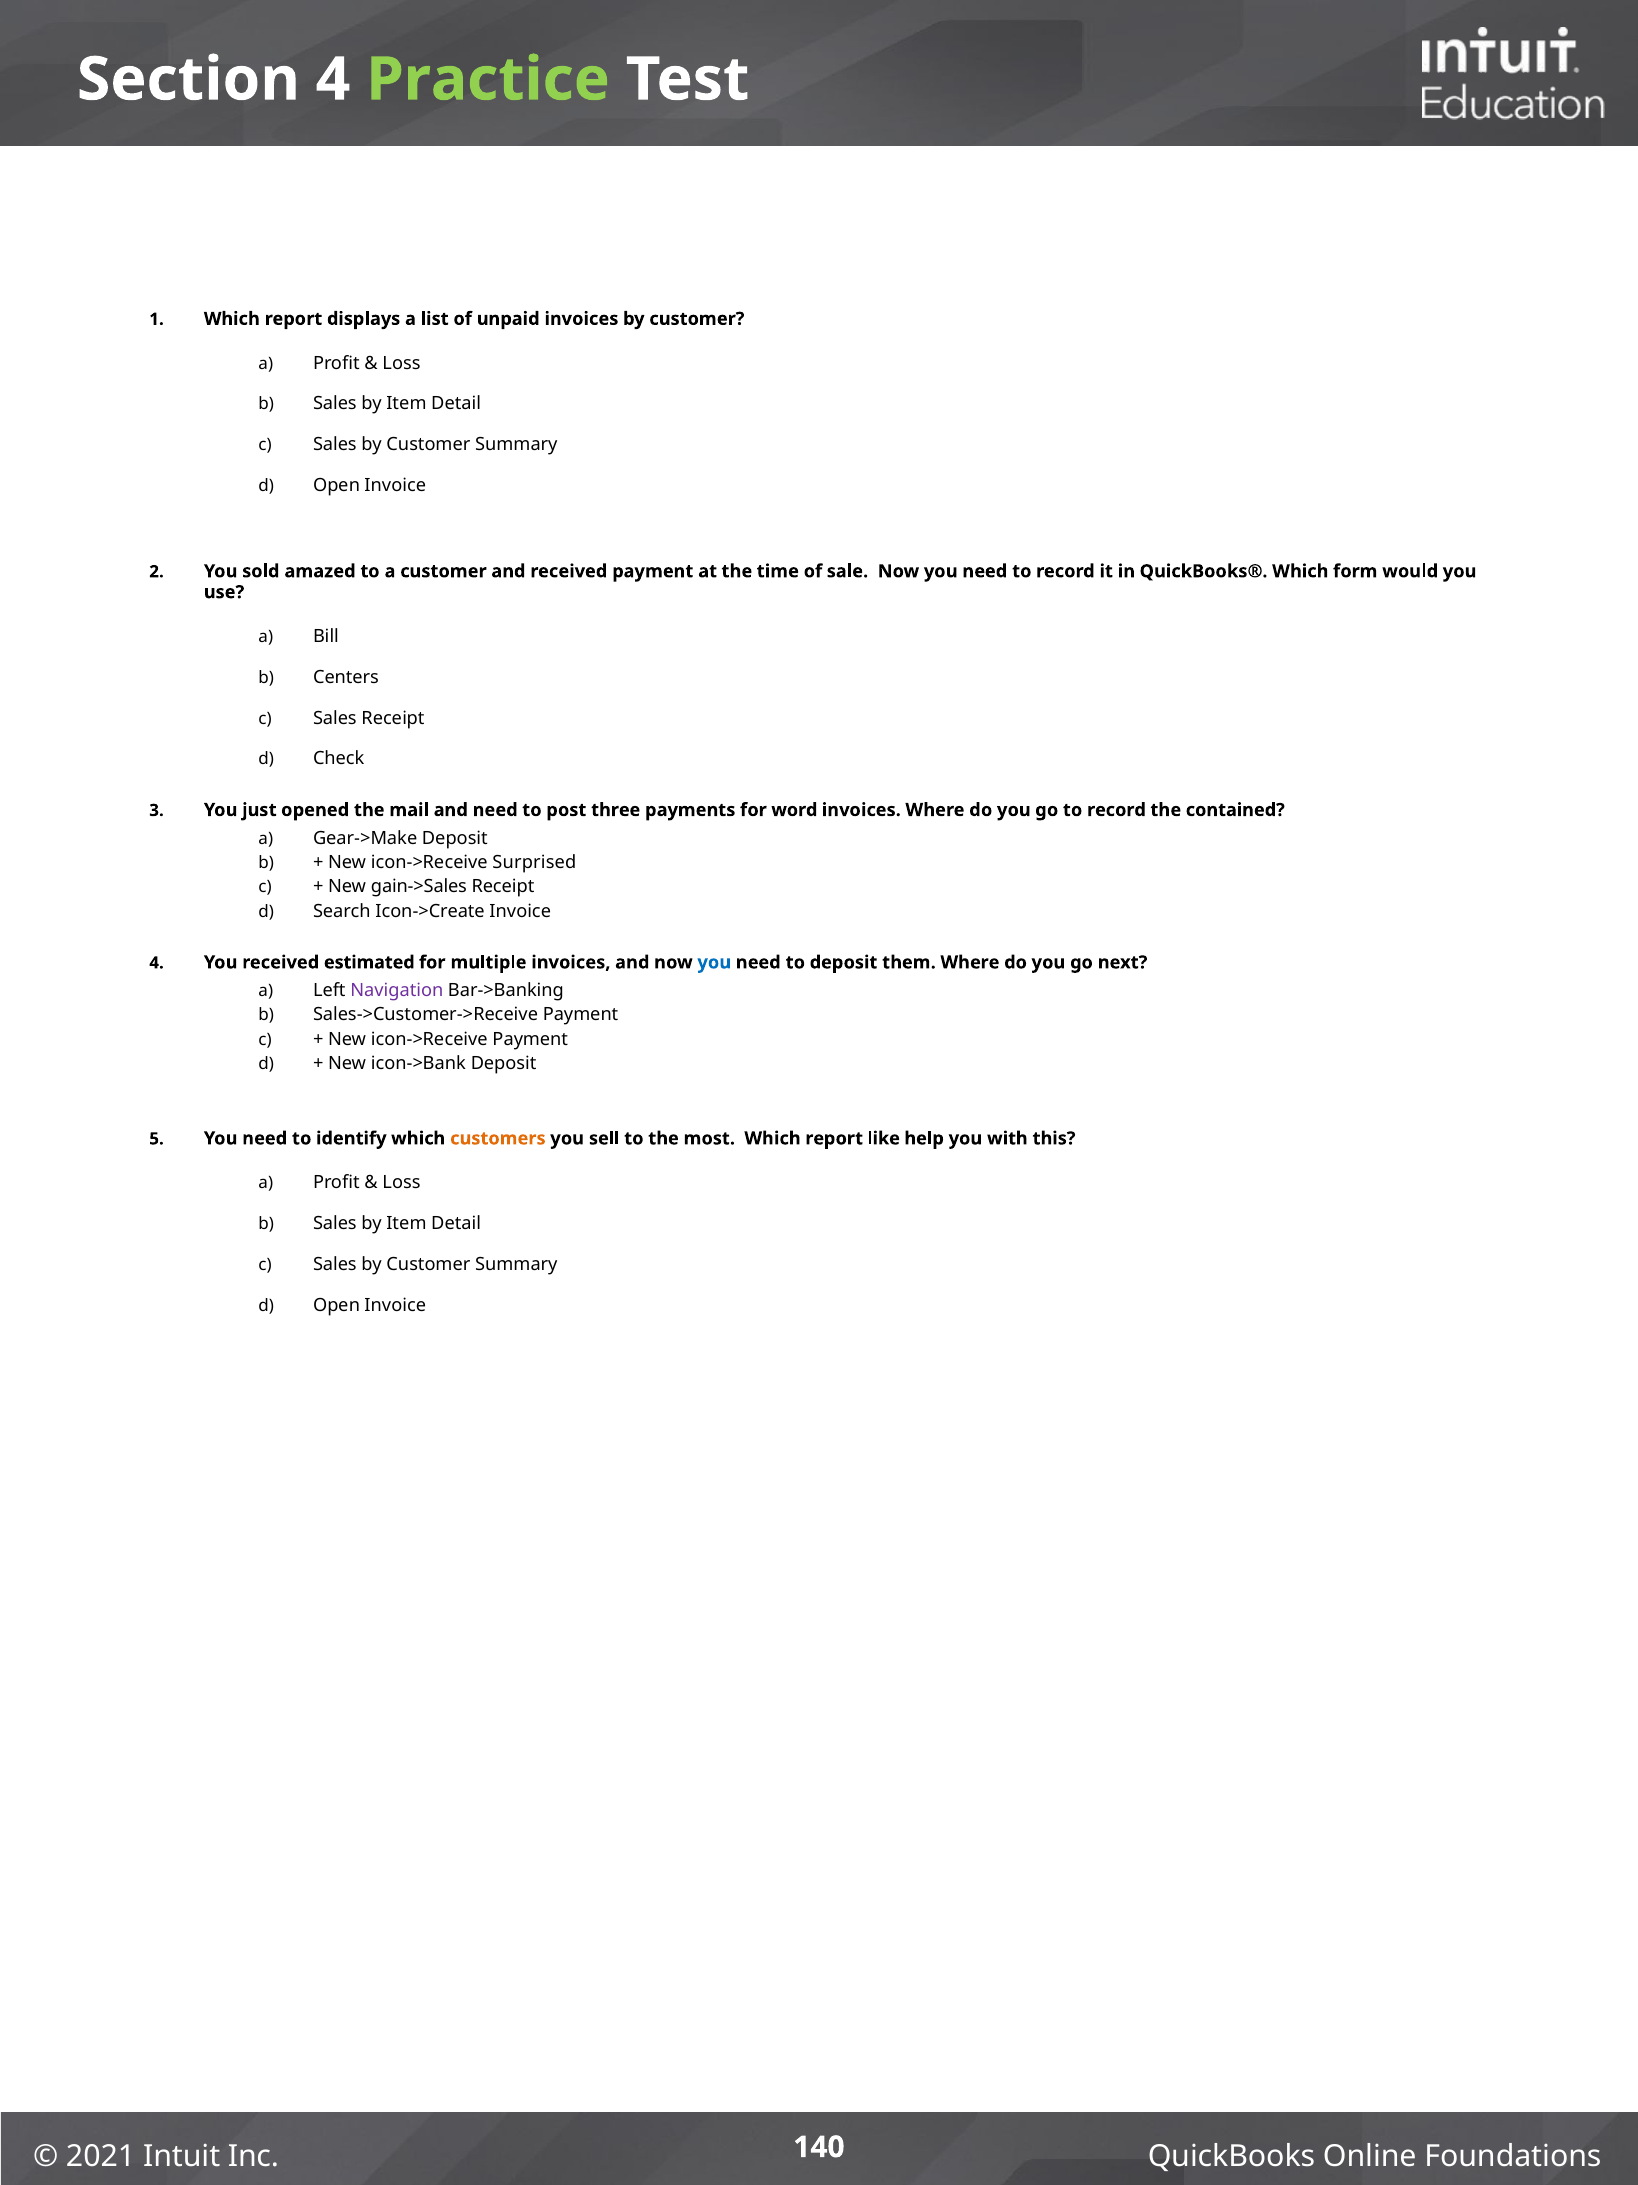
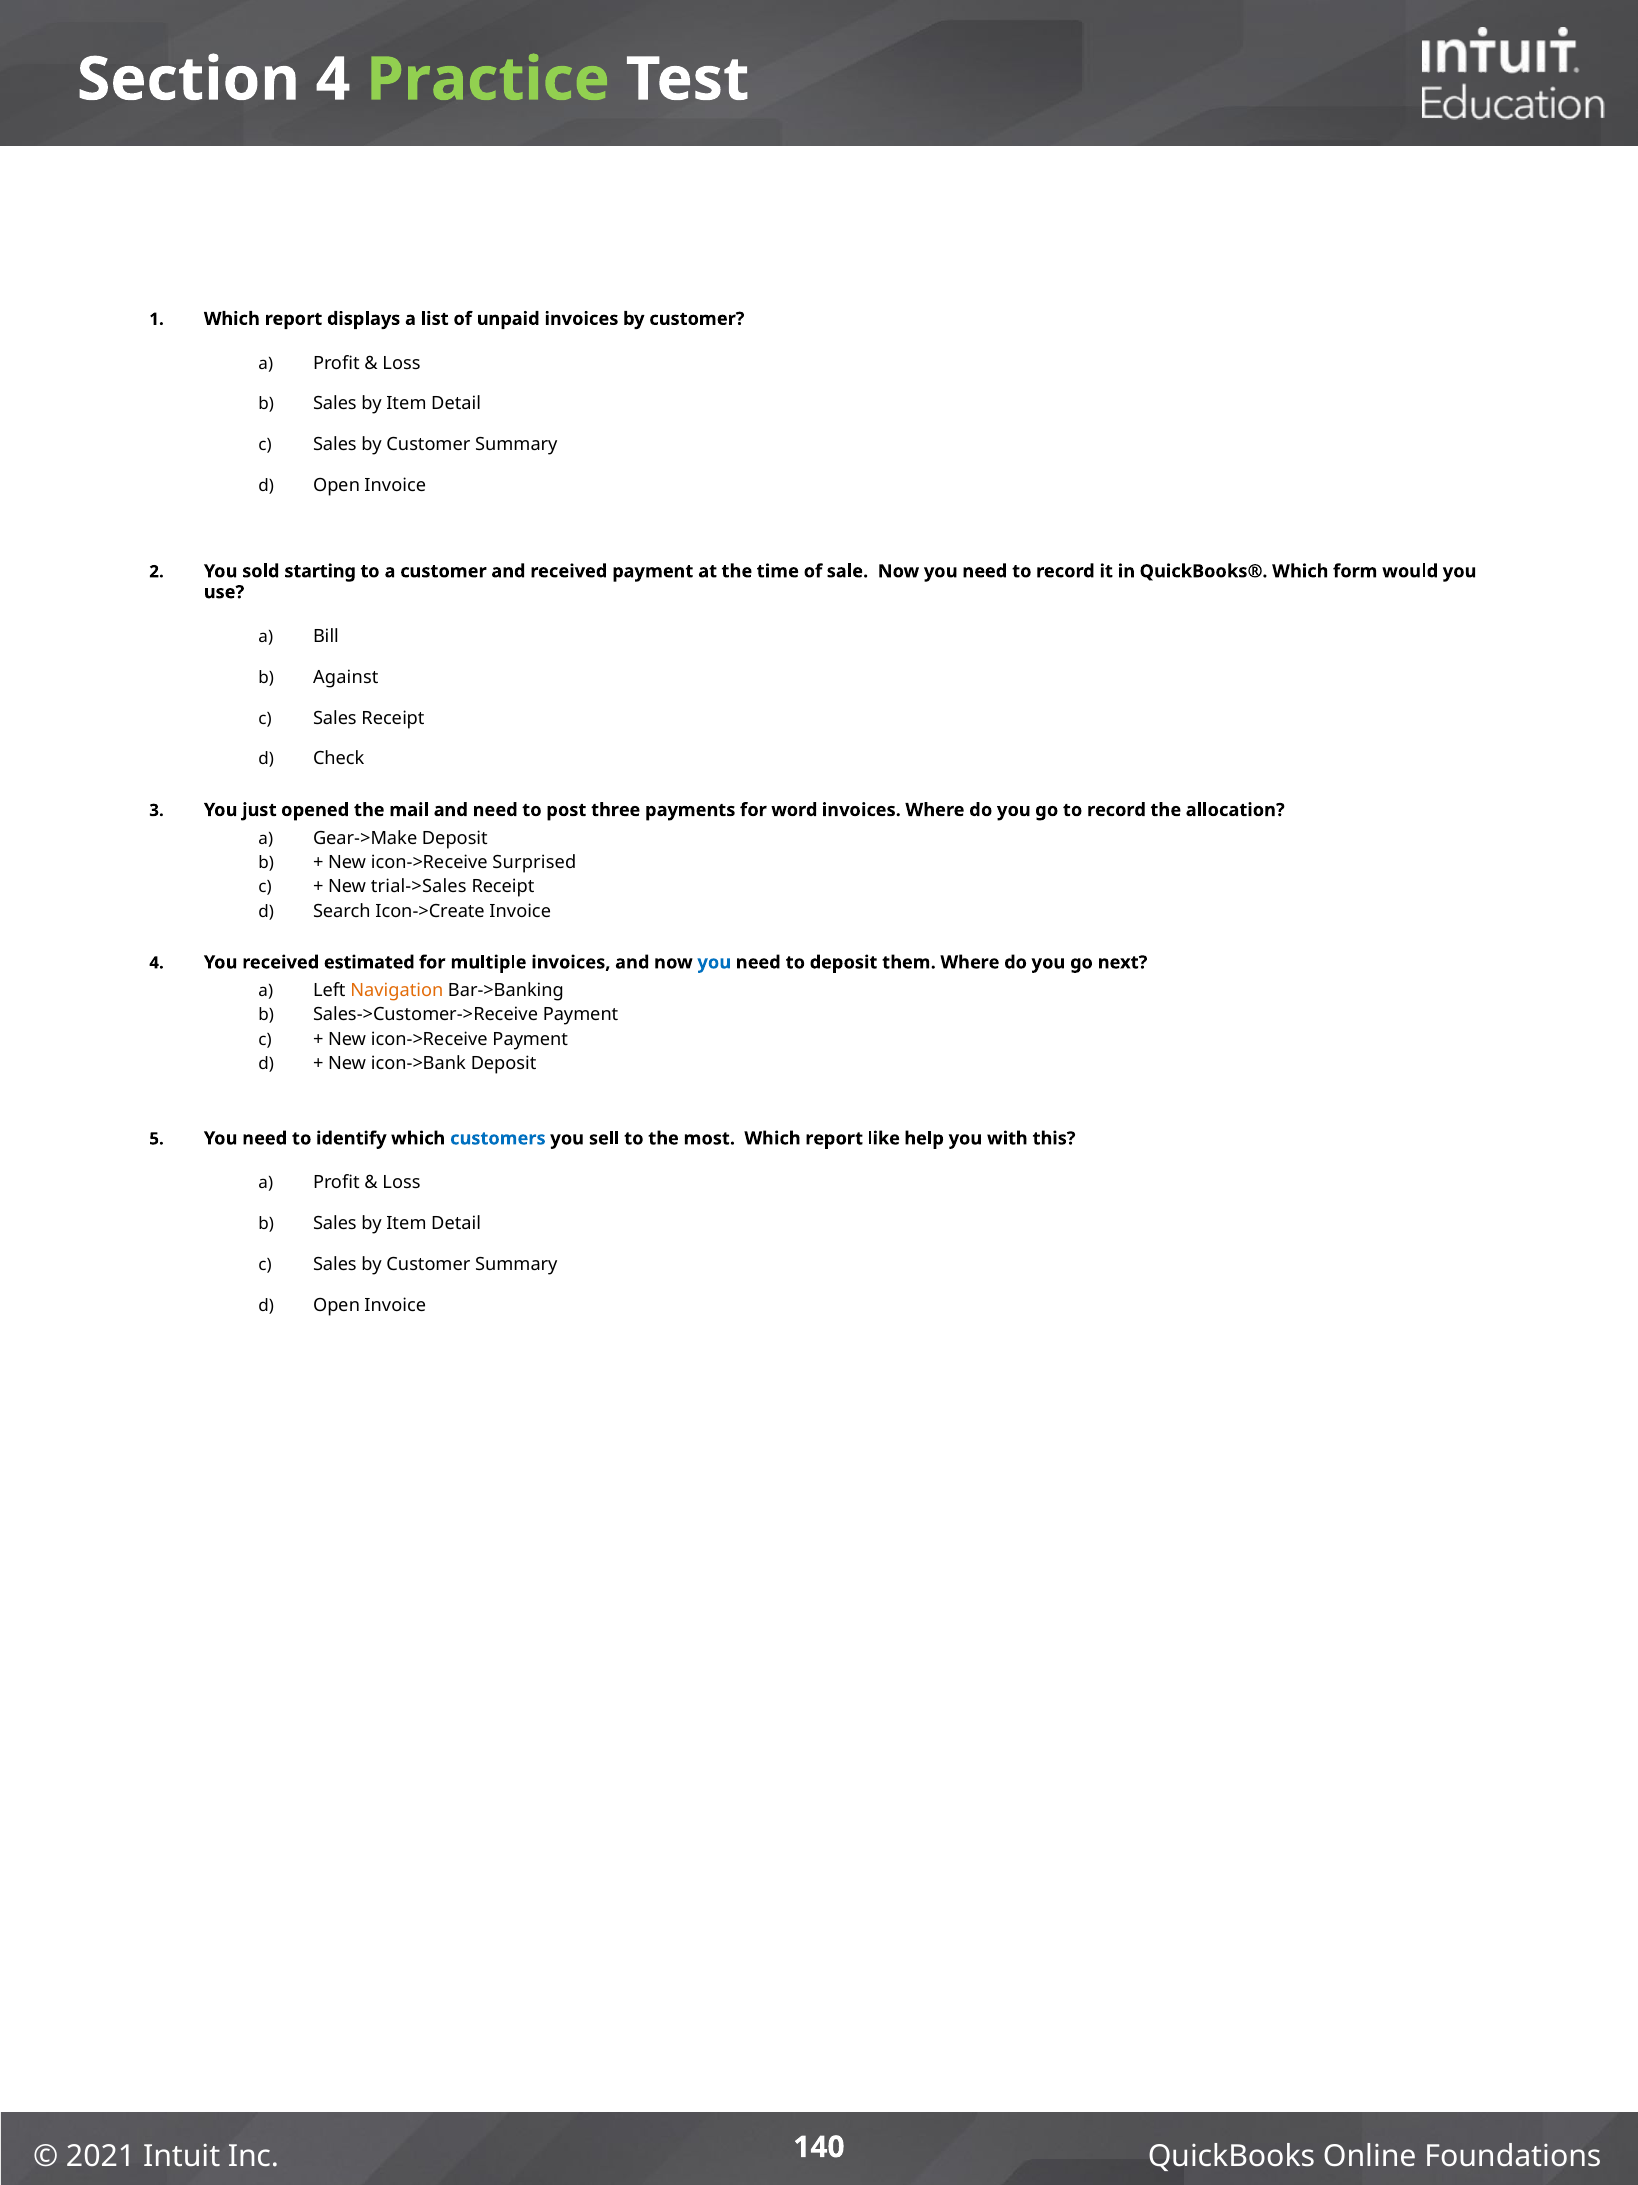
amazed: amazed -> starting (320, 571)
Centers: Centers -> Against (346, 677)
contained: contained -> allocation (1235, 810)
gain->Sales: gain->Sales -> trial->Sales (419, 887)
Navigation colour: purple -> orange (397, 990)
customers colour: orange -> blue (498, 1138)
